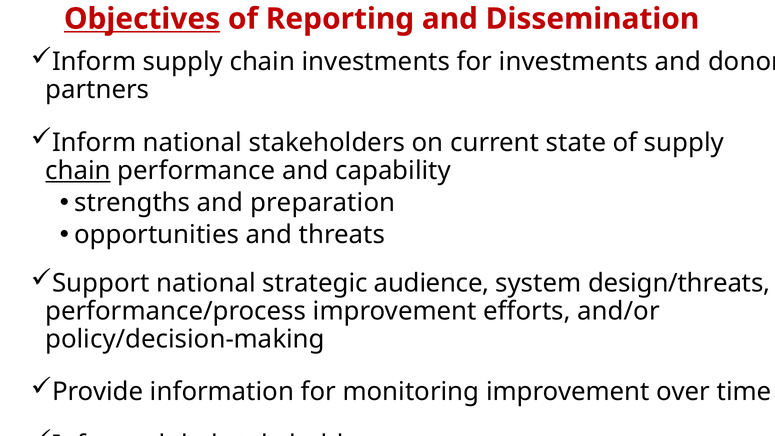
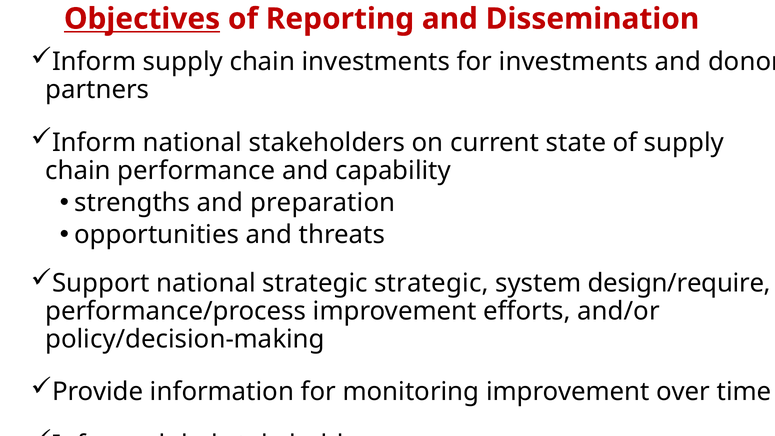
chain underline: present -> none (78, 171)
strategic audience: audience -> strategic (431, 283)
design/threats: design/threats -> design/require (679, 283)
